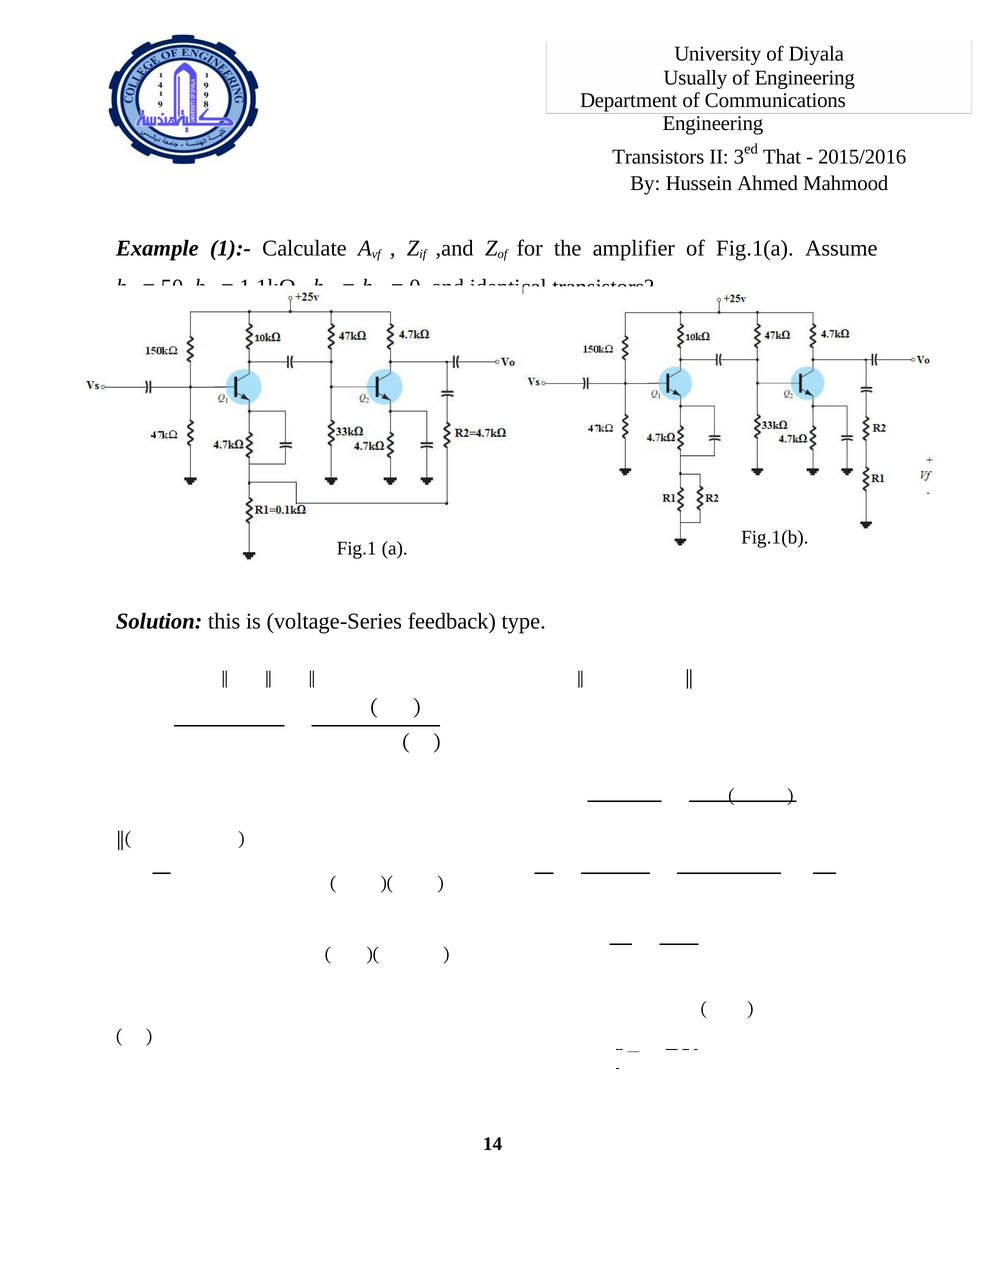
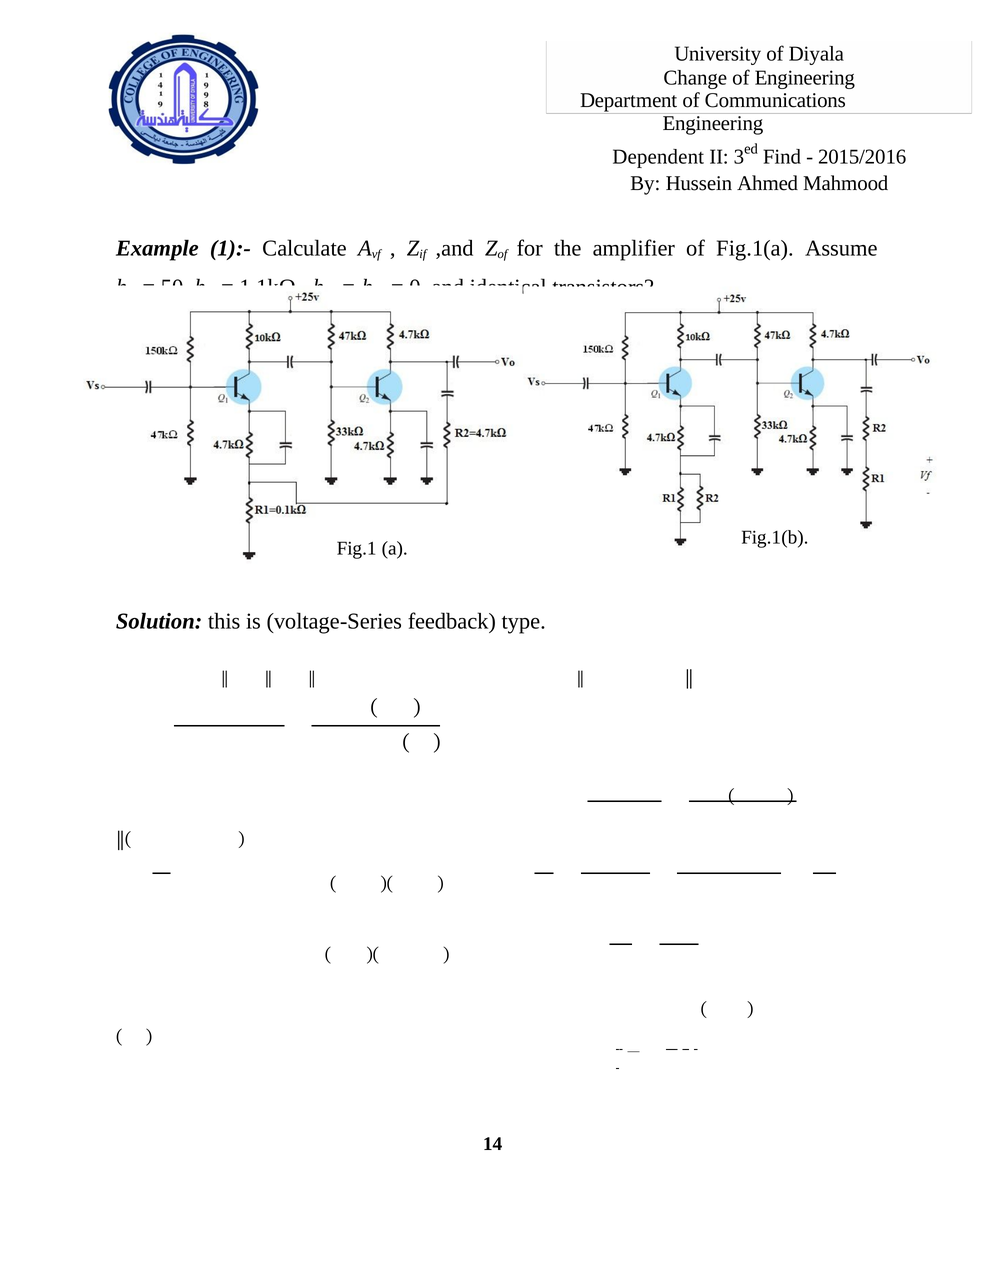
Usually: Usually -> Change (695, 78)
Transistors: Transistors -> Dependent (658, 157)
That: That -> Find (782, 157)
